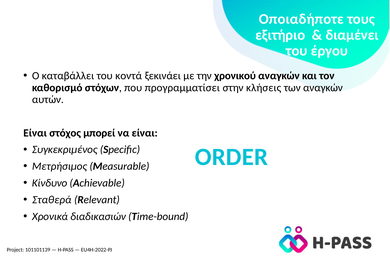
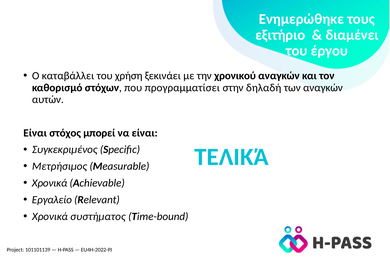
Οποιαδήποτε: Οποιαδήποτε -> Ενημερώθηκε (301, 19)
κοντά: κοντά -> χρήση (129, 76)
κλήσεις: κλήσεις -> δηλαδή (264, 88)
ORDER: ORDER -> ΤΕΛΙΚΆ (232, 157)
Κίνδυνο: Κίνδυνο -> Χρονικά (50, 183)
Σταθερά: Σταθερά -> Εργαλείο (52, 200)
διαδικασιών: διαδικασιών -> συστήματος (98, 216)
